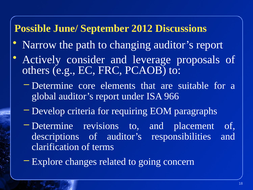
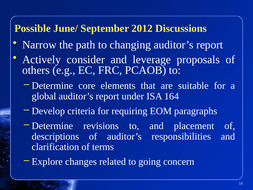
966: 966 -> 164 (172, 96)
